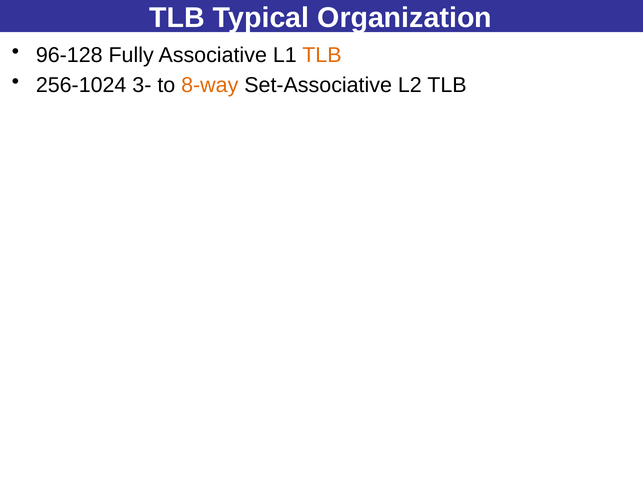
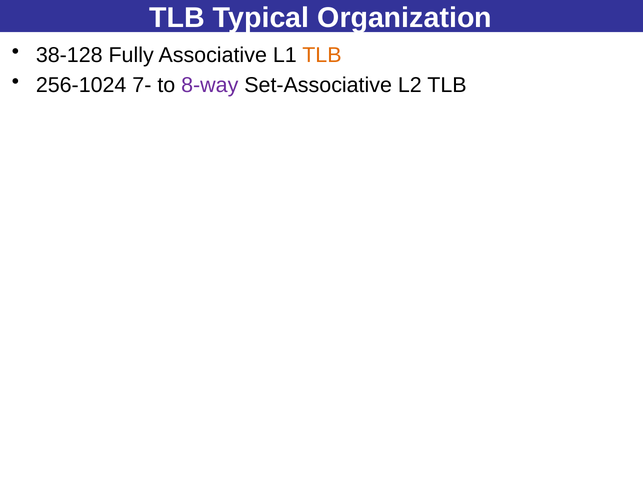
96-128: 96-128 -> 38-128 (69, 55)
3-: 3- -> 7- (142, 85)
8-way colour: orange -> purple (210, 85)
